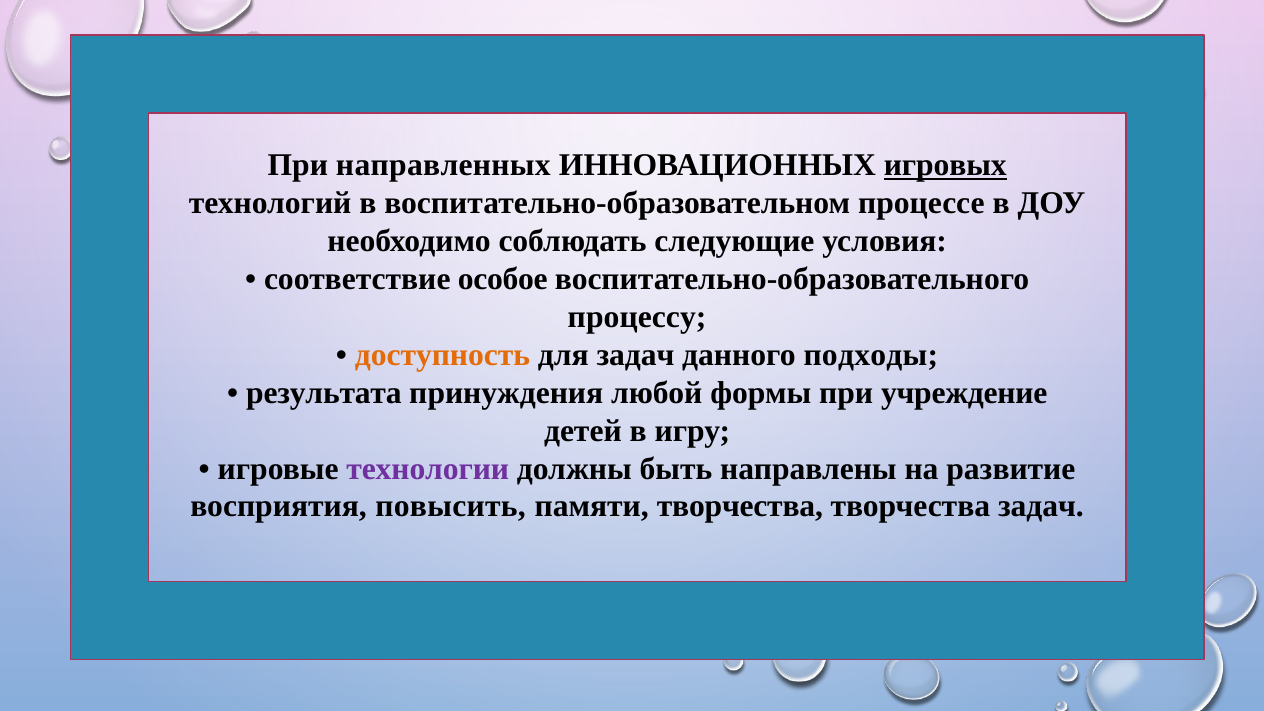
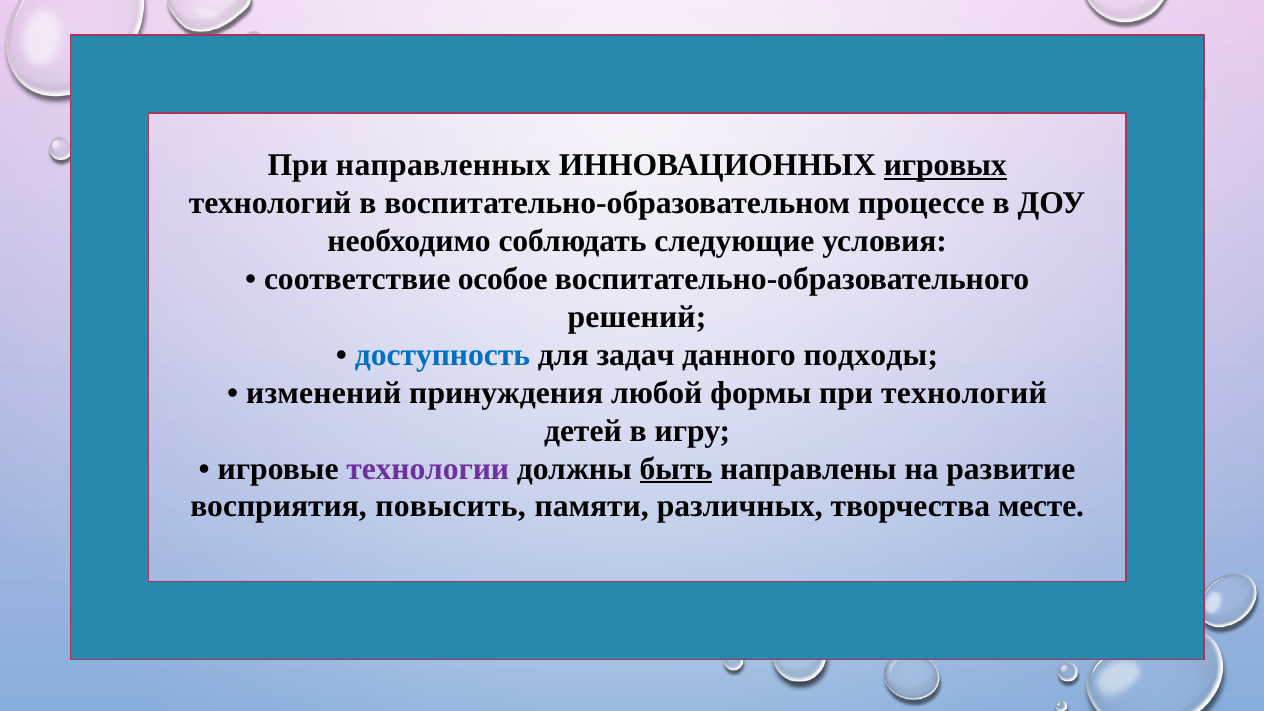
процессу: процессу -> решений (637, 317)
доступность colour: orange -> blue (442, 355)
результата: результата -> изменений (324, 393)
при учреждение: учреждение -> технологий (964, 393)
быть underline: none -> present (676, 469)
памяти творчества: творчества -> различных (740, 507)
творчества задач: задач -> месте (1041, 507)
